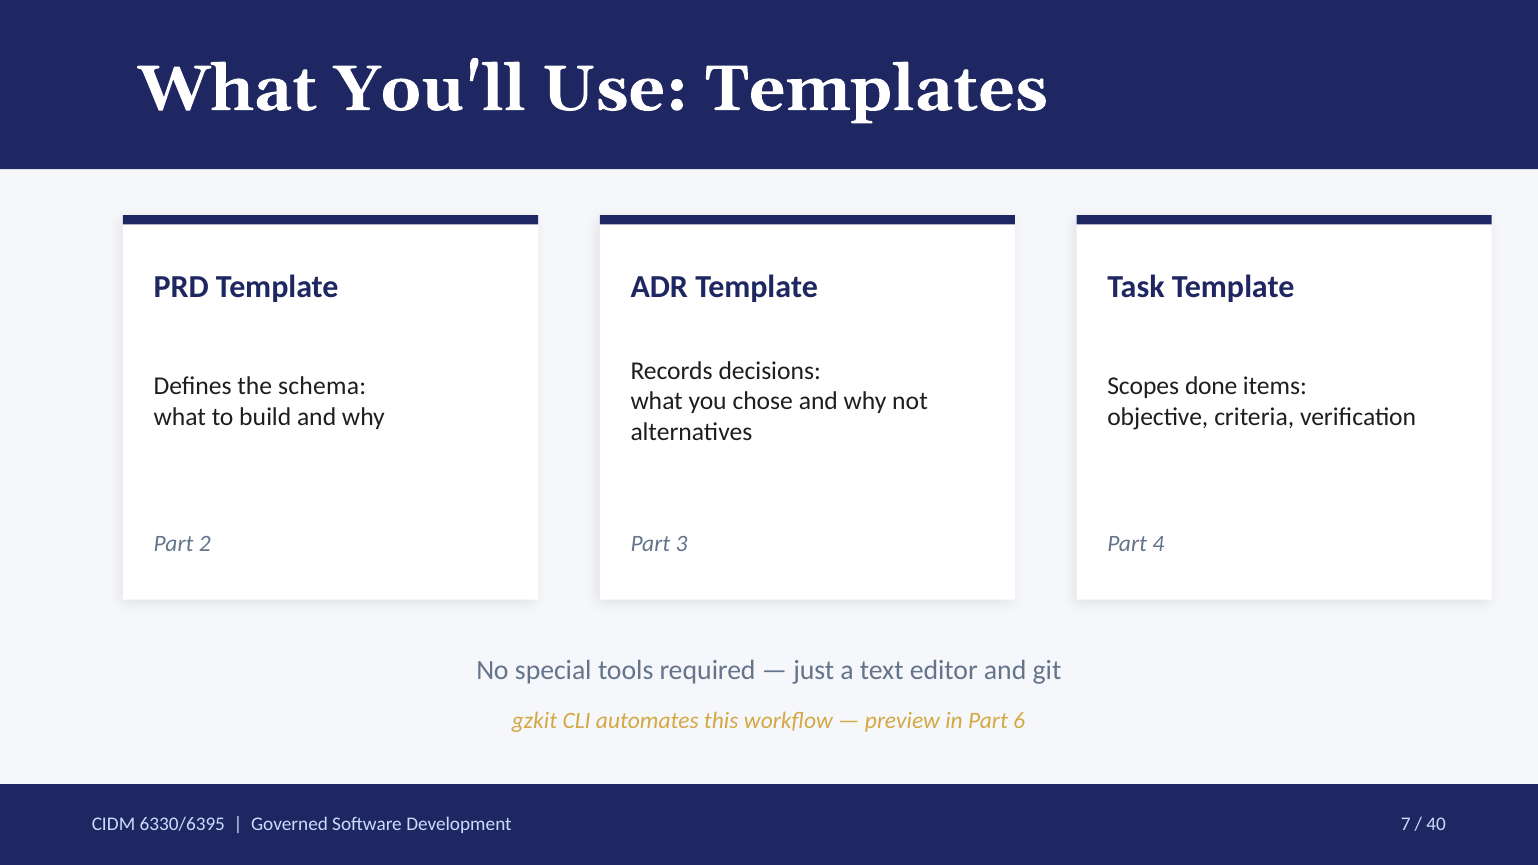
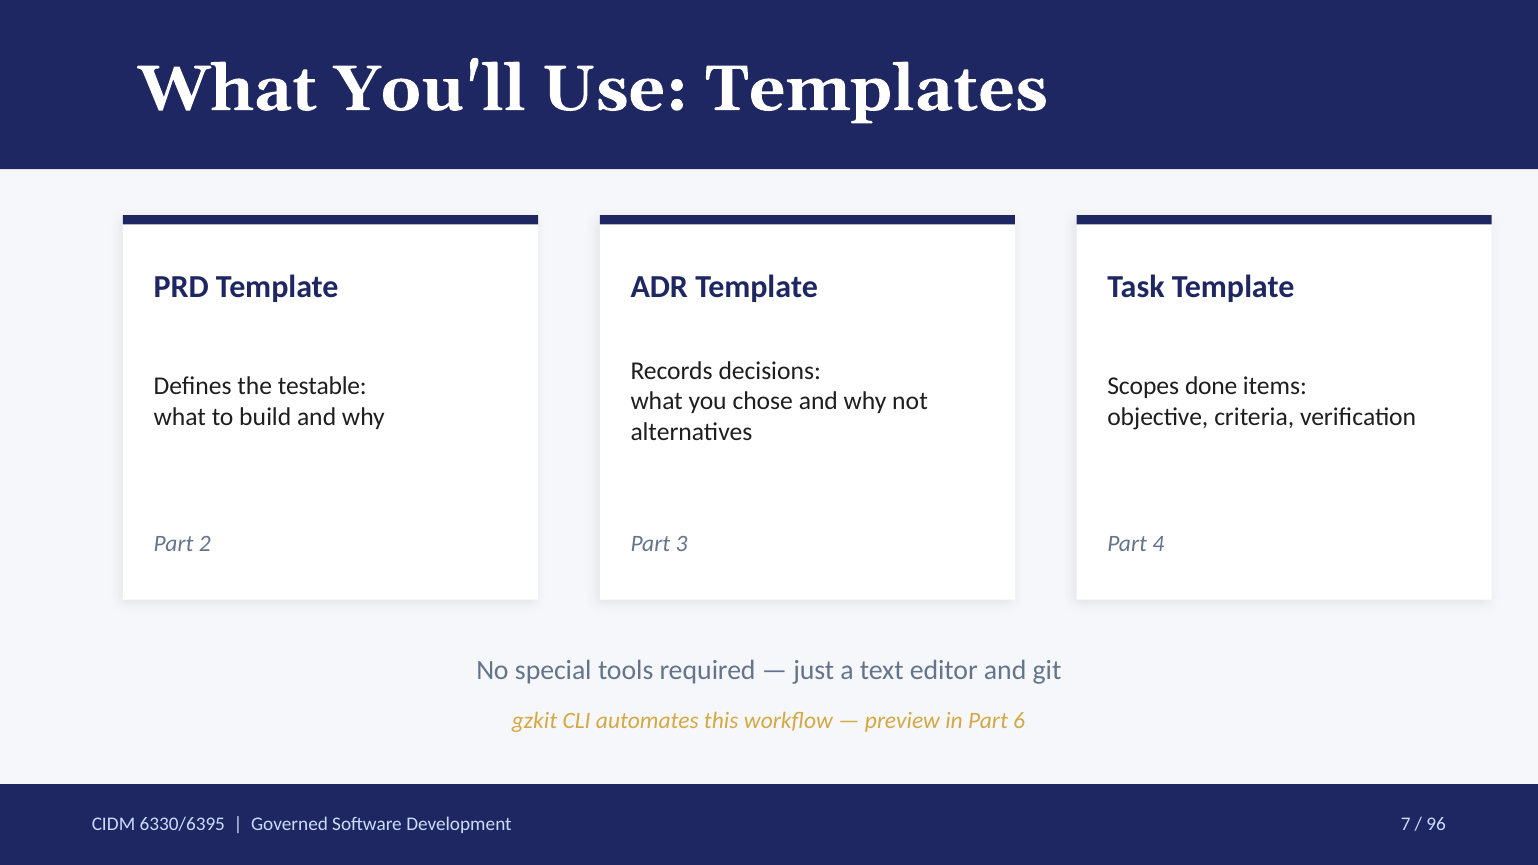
schema: schema -> testable (322, 386)
40: 40 -> 96 (1436, 824)
